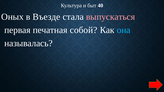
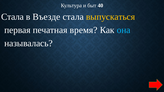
Оных: Оных -> Стала (12, 17)
выпускаться colour: pink -> yellow (111, 17)
собой: собой -> время (84, 30)
